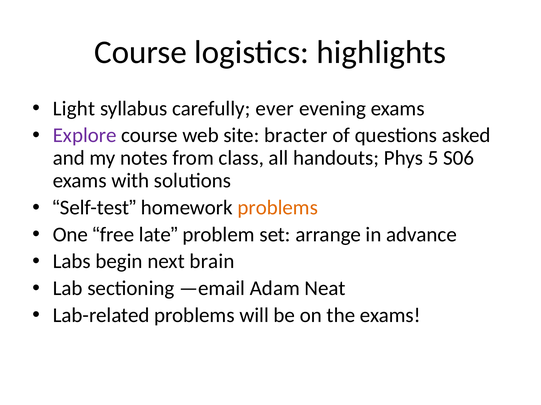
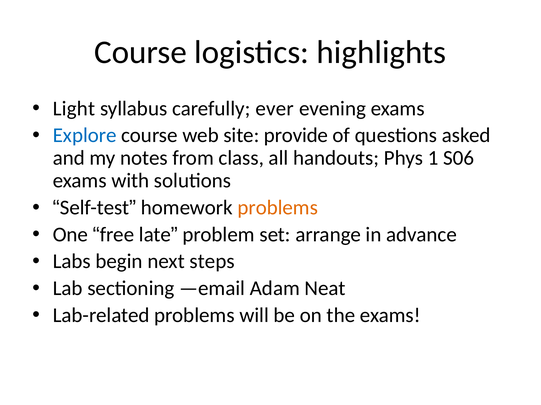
Explore colour: purple -> blue (85, 136)
bracter: bracter -> provide (296, 136)
5: 5 -> 1 (433, 158)
brain: brain -> steps (212, 262)
